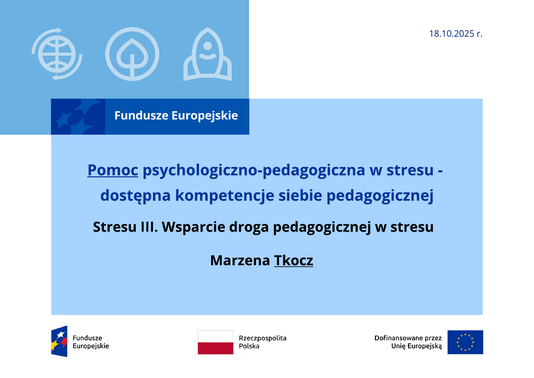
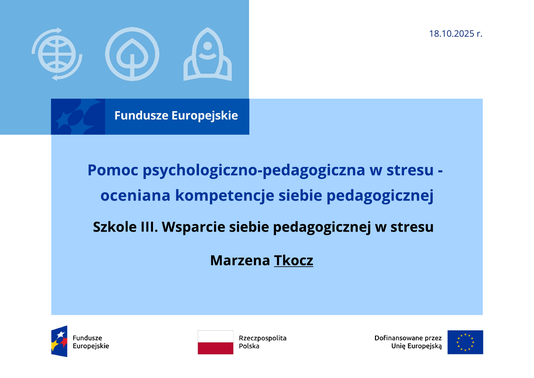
Pomoc underline: present -> none (113, 170)
dostępna: dostępna -> oceniana (135, 195)
Stresu: Stresu -> Szkole (115, 227)
Wsparcie droga: droga -> siebie (249, 227)
